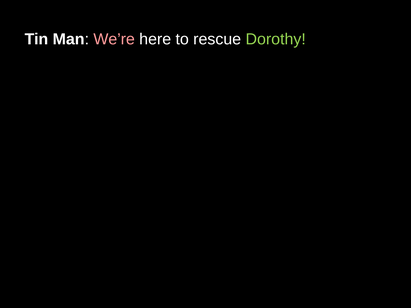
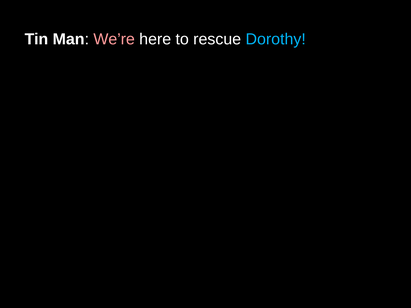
Dorothy colour: light green -> light blue (276, 39)
